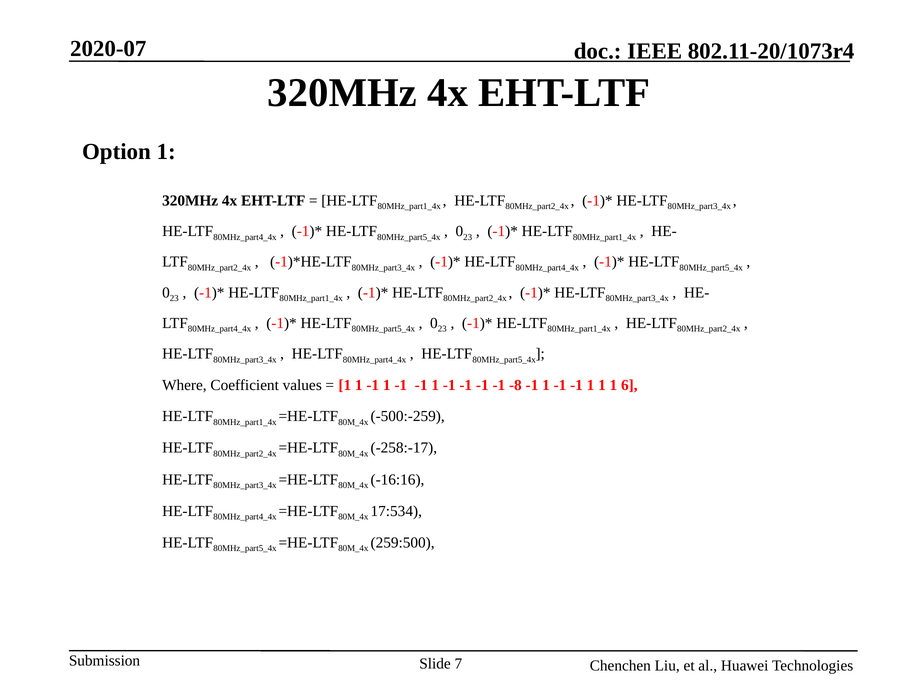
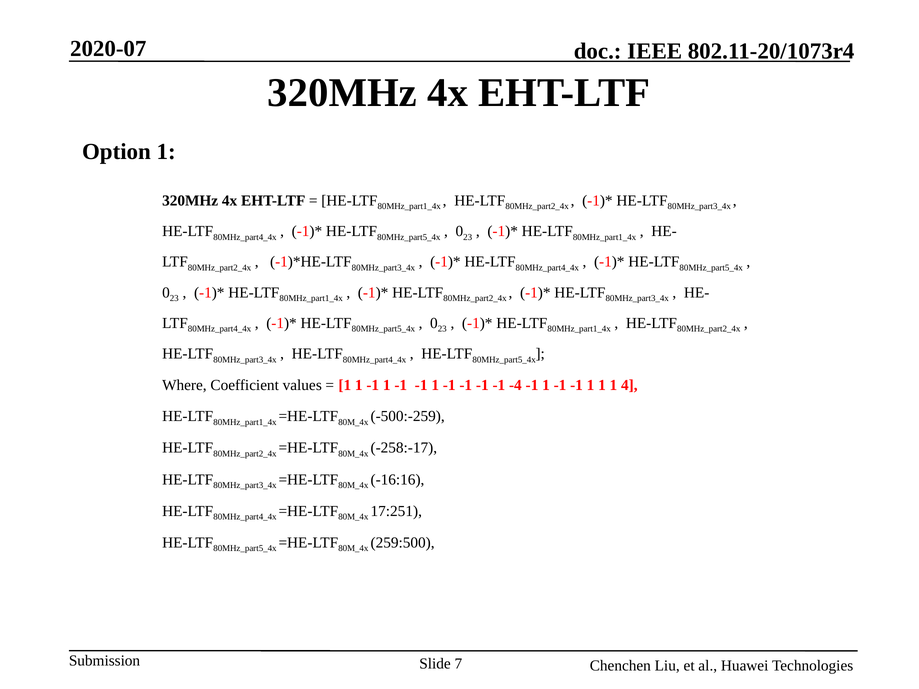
-8: -8 -> -4 (515, 385)
6: 6 -> 4 (629, 385)
17:534: 17:534 -> 17:251 (396, 511)
